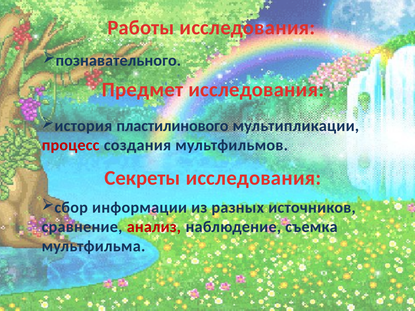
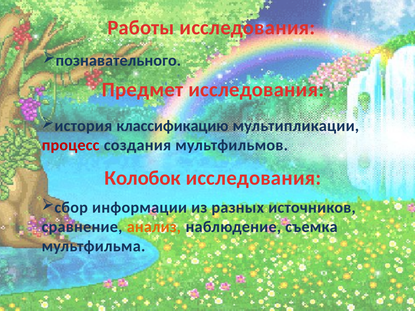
пластилинового: пластилинового -> классификацию (172, 126)
Секреты: Секреты -> Колобок (143, 178)
анализ colour: red -> orange (154, 227)
